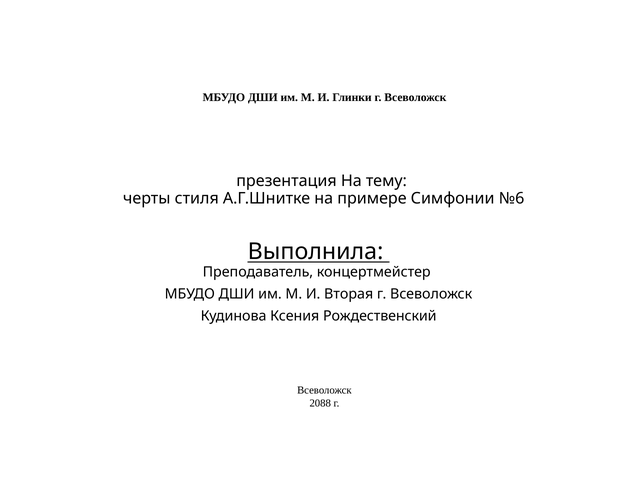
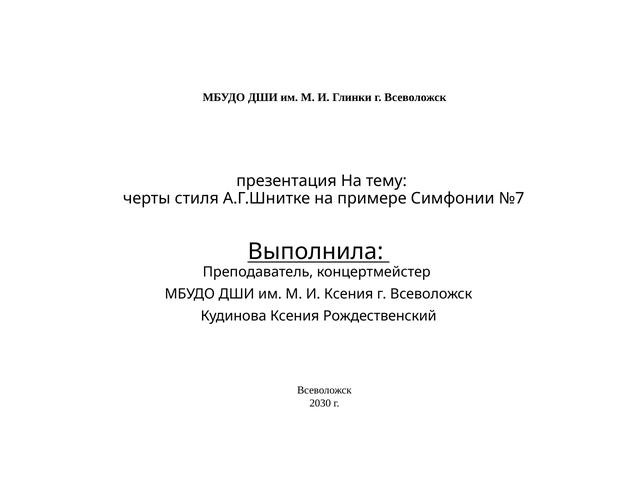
№6: №6 -> №7 (512, 198)
И Вторая: Вторая -> Ксения (349, 294)
2088: 2088 -> 2030 (320, 403)
